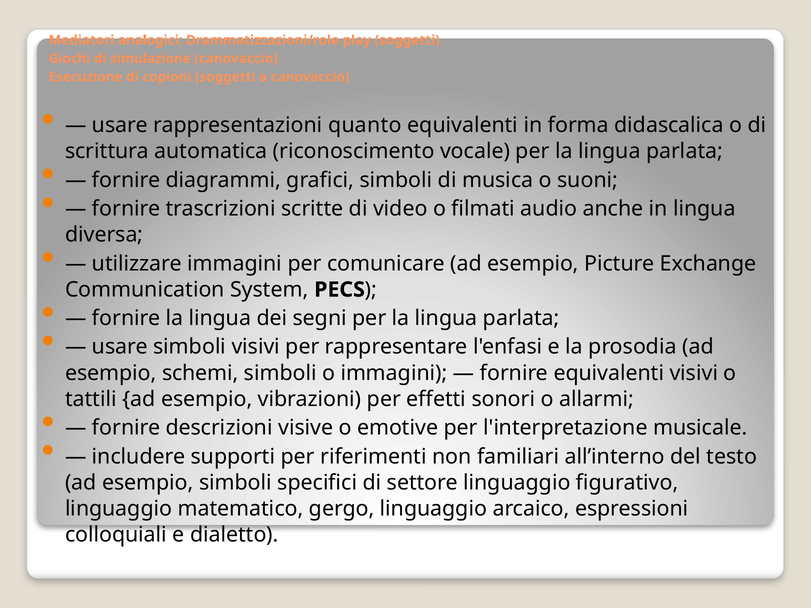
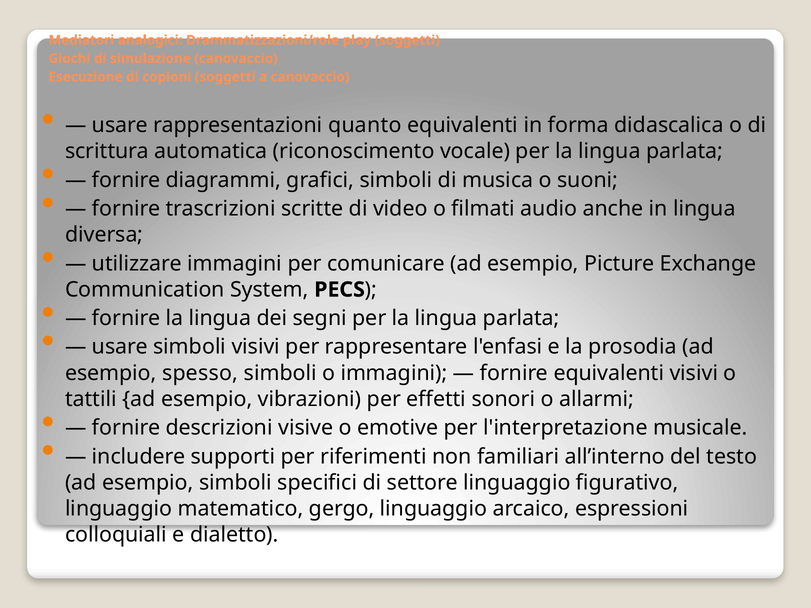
schemi: schemi -> spesso (200, 373)
